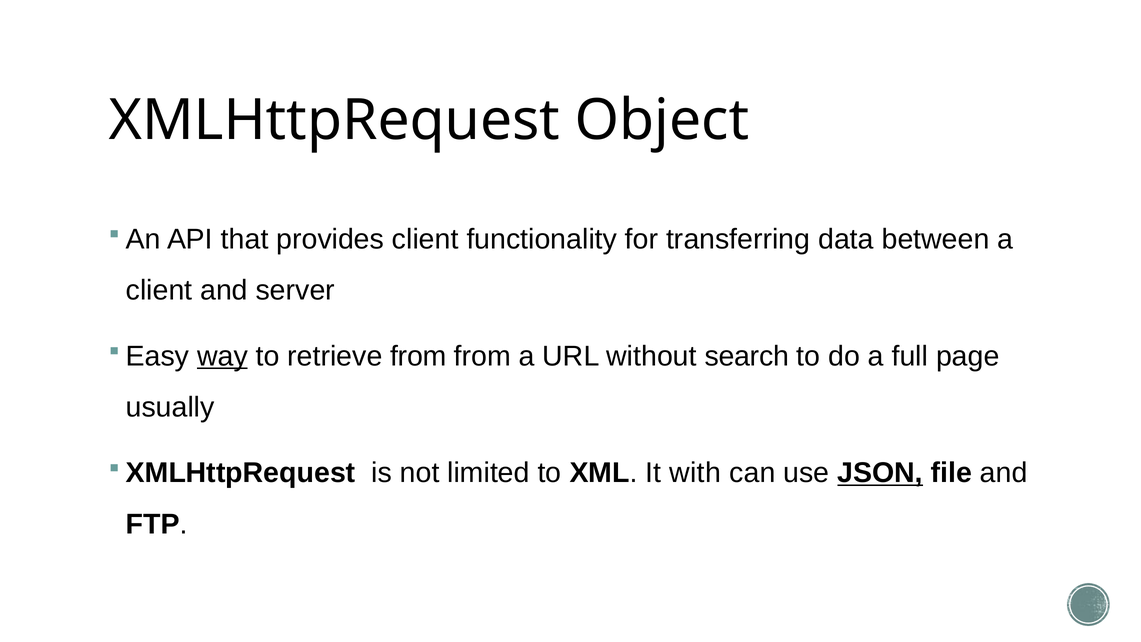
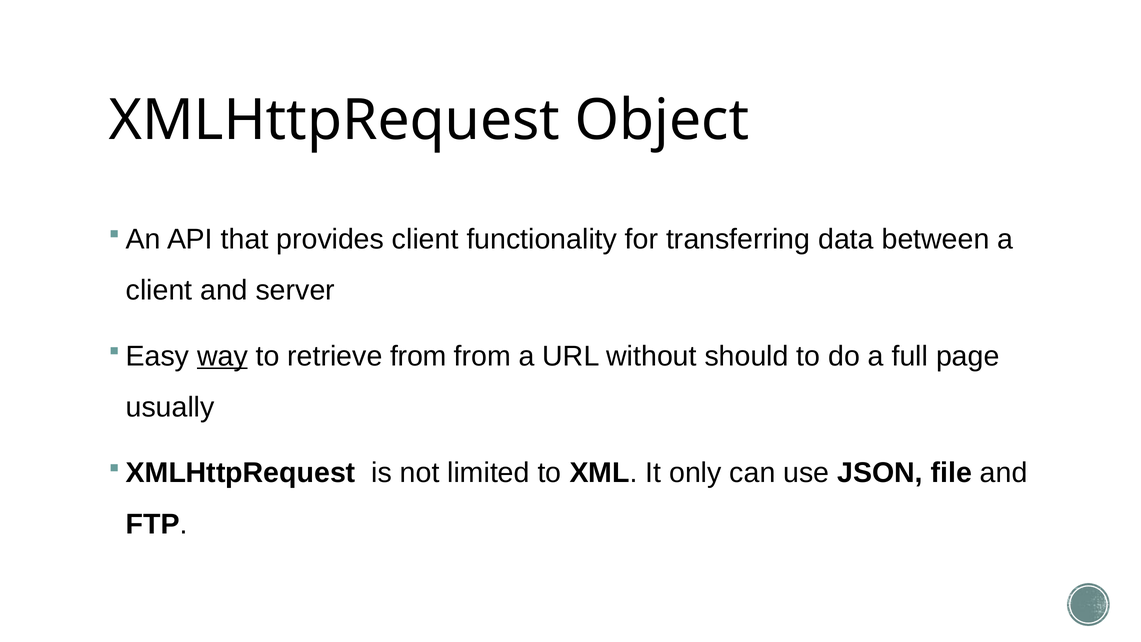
search: search -> should (747, 356)
with: with -> only (695, 473)
JSON underline: present -> none (880, 473)
